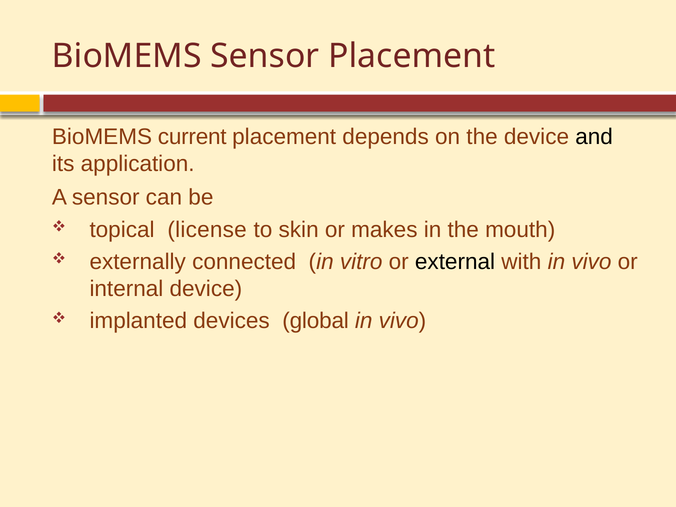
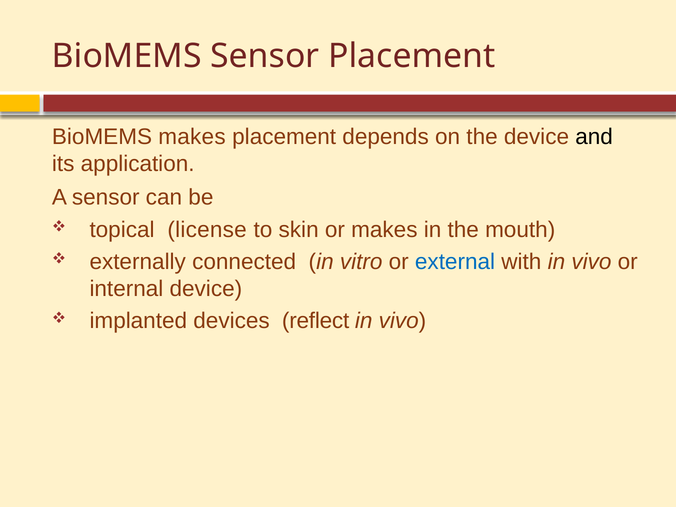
BioMEMS current: current -> makes (192, 137)
external colour: black -> blue (455, 262)
global: global -> reflect (316, 321)
